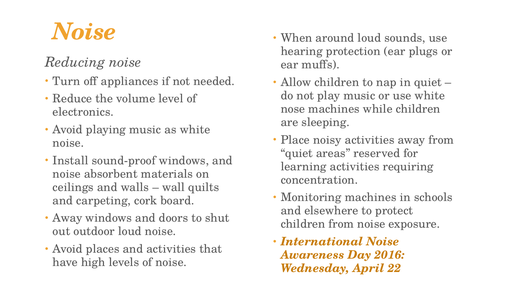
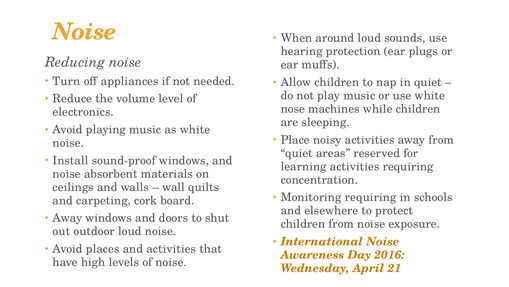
Monitoring machines: machines -> requiring (371, 197)
22: 22 -> 21 (395, 268)
